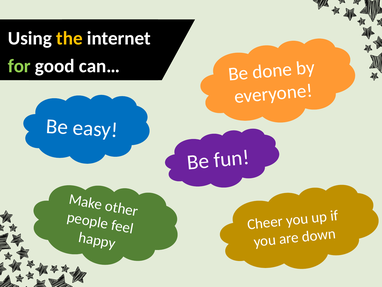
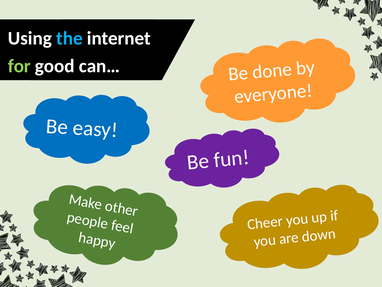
the colour: yellow -> light blue (69, 38)
